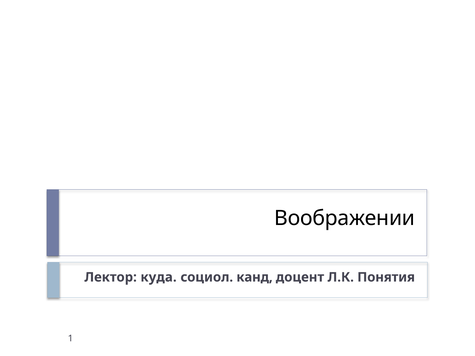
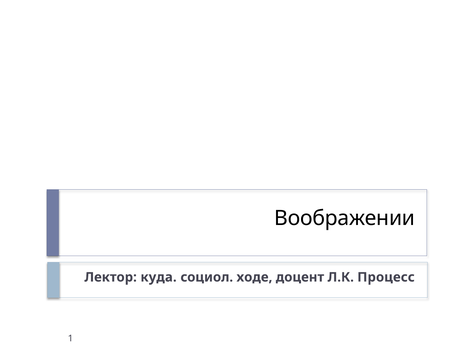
канд: канд -> ходе (254, 277)
Понятия: Понятия -> Процесс (386, 277)
